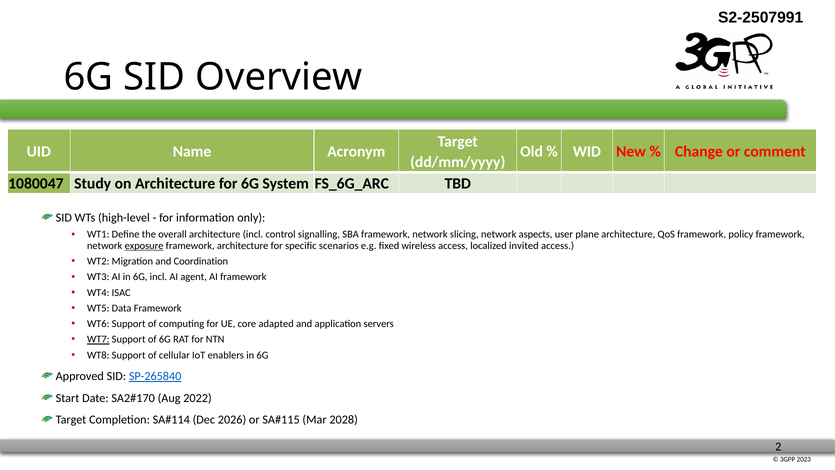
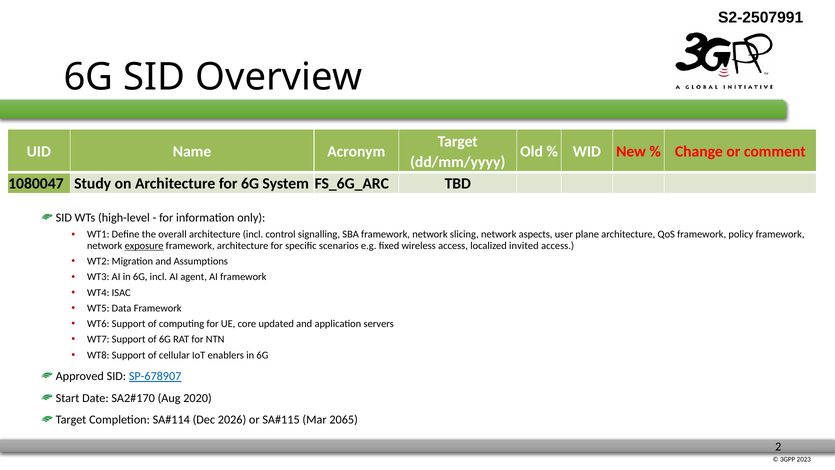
Coordination: Coordination -> Assumptions (201, 261)
adapted: adapted -> updated (276, 324)
WT7 underline: present -> none (98, 339)
SP-265840: SP-265840 -> SP-678907 (155, 376)
2022: 2022 -> 2020 (198, 398)
2028: 2028 -> 2065 (344, 420)
